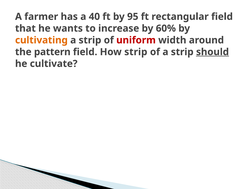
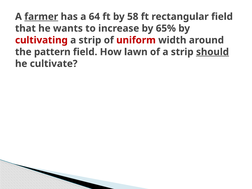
farmer underline: none -> present (41, 17)
40: 40 -> 64 (94, 17)
95: 95 -> 58 (133, 17)
60%: 60% -> 65% (166, 28)
cultivating colour: orange -> red (41, 40)
How strip: strip -> lawn (136, 52)
